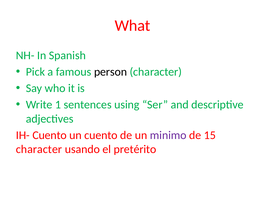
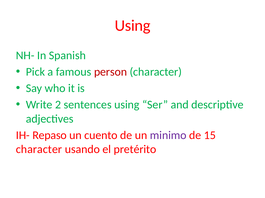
What: What -> Using (133, 26)
person colour: black -> red (111, 72)
1: 1 -> 2 (58, 105)
IH- Cuento: Cuento -> Repaso (50, 136)
